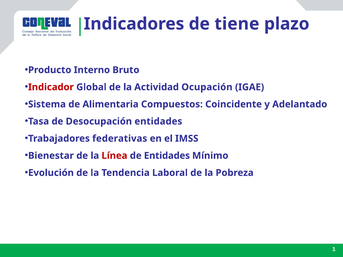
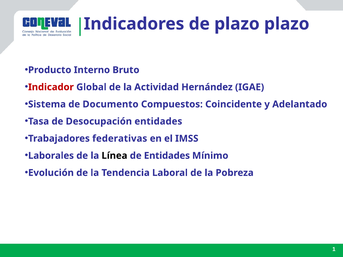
de tiene: tiene -> plazo (237, 24)
Ocupación: Ocupación -> Hernández (207, 87)
Alimentaria: Alimentaria -> Documento (111, 104)
Bienestar: Bienestar -> Laborales (51, 156)
Línea colour: red -> black (114, 156)
